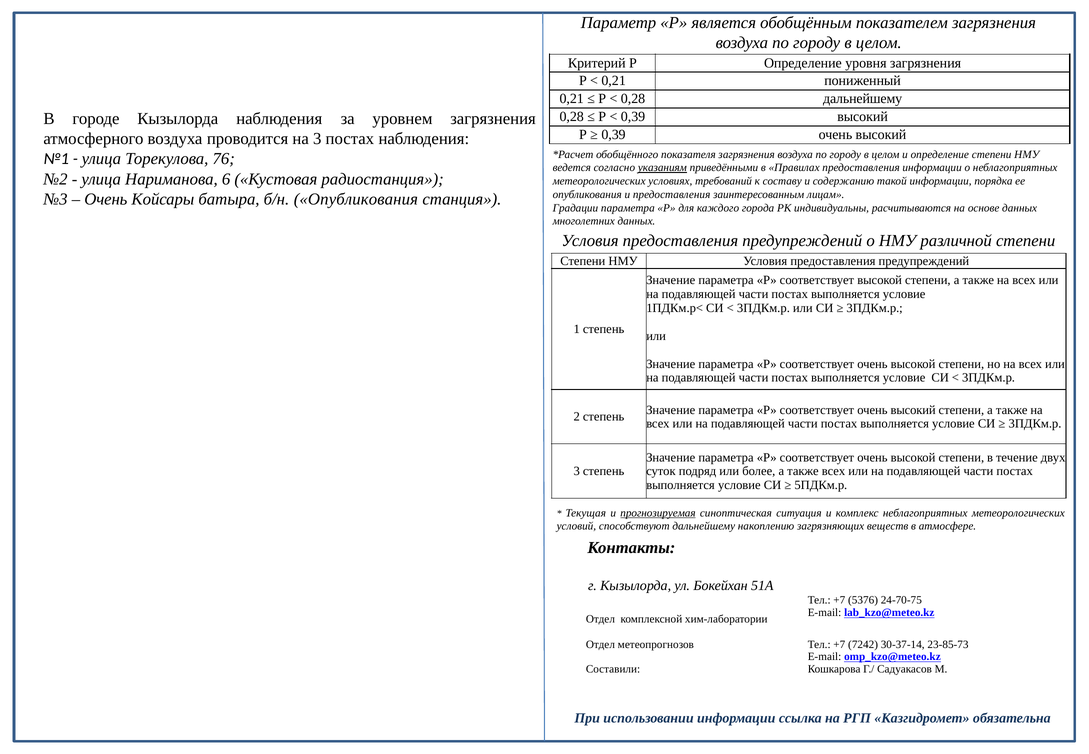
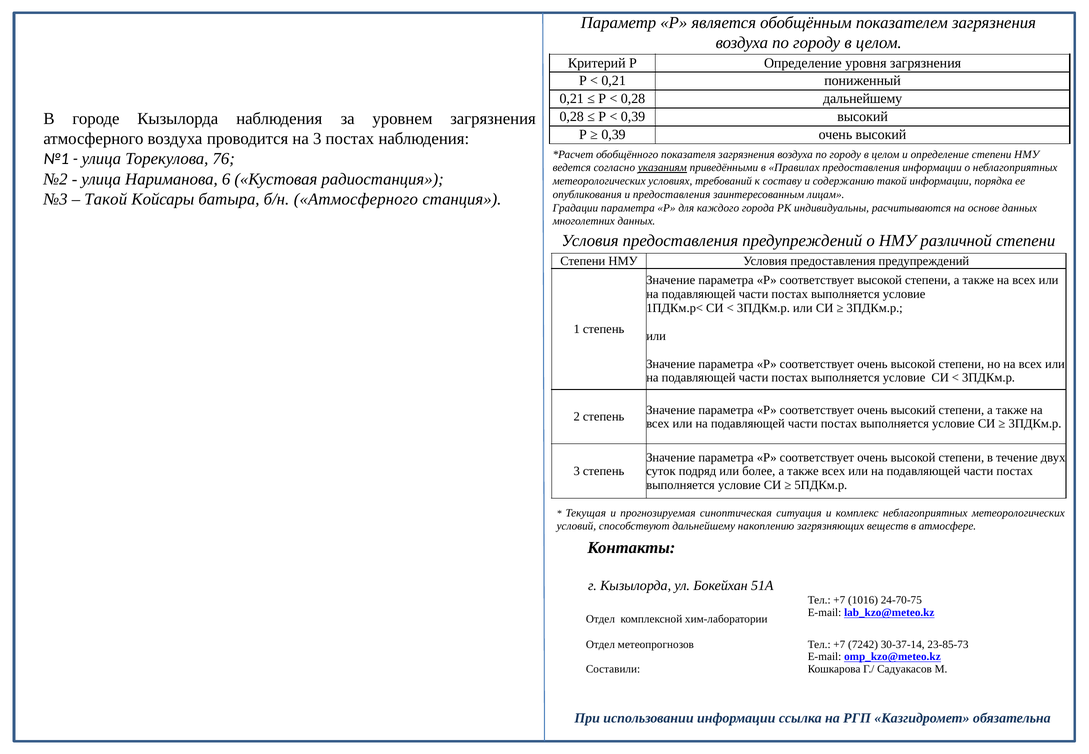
Очень: Очень -> Такой (106, 199)
б/н Опубликования: Опубликования -> Атмосферного (356, 199)
прогнозируемая underline: present -> none (658, 513)
5376: 5376 -> 1016 (863, 600)
